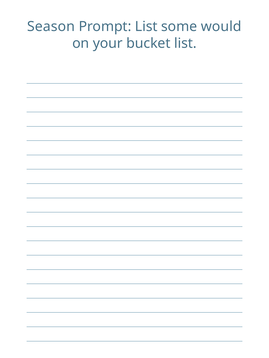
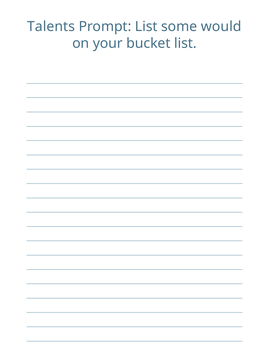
Season: Season -> Talents (51, 27)
